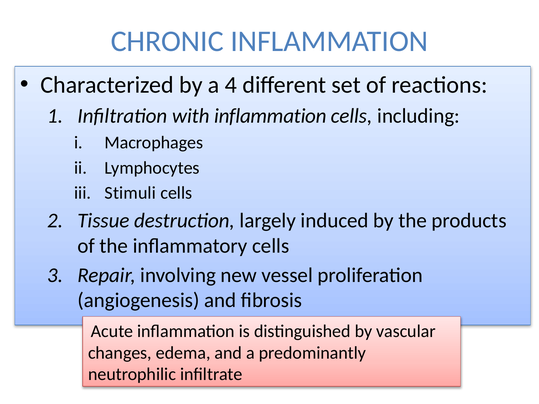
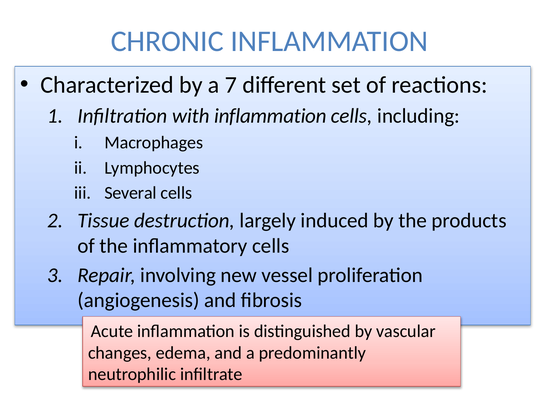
4: 4 -> 7 (231, 85)
Stimuli: Stimuli -> Several (131, 193)
